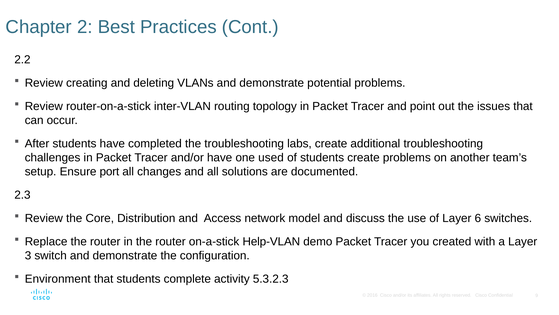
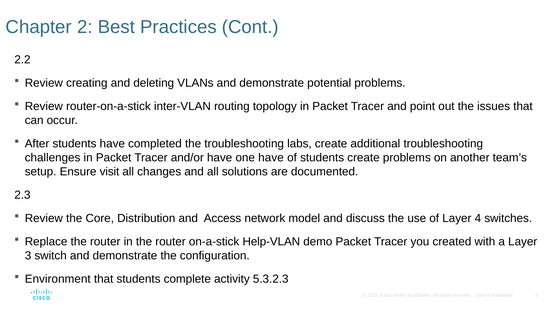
one used: used -> have (271, 157)
port: port -> visit (109, 171)
6: 6 -> 4 (478, 218)
